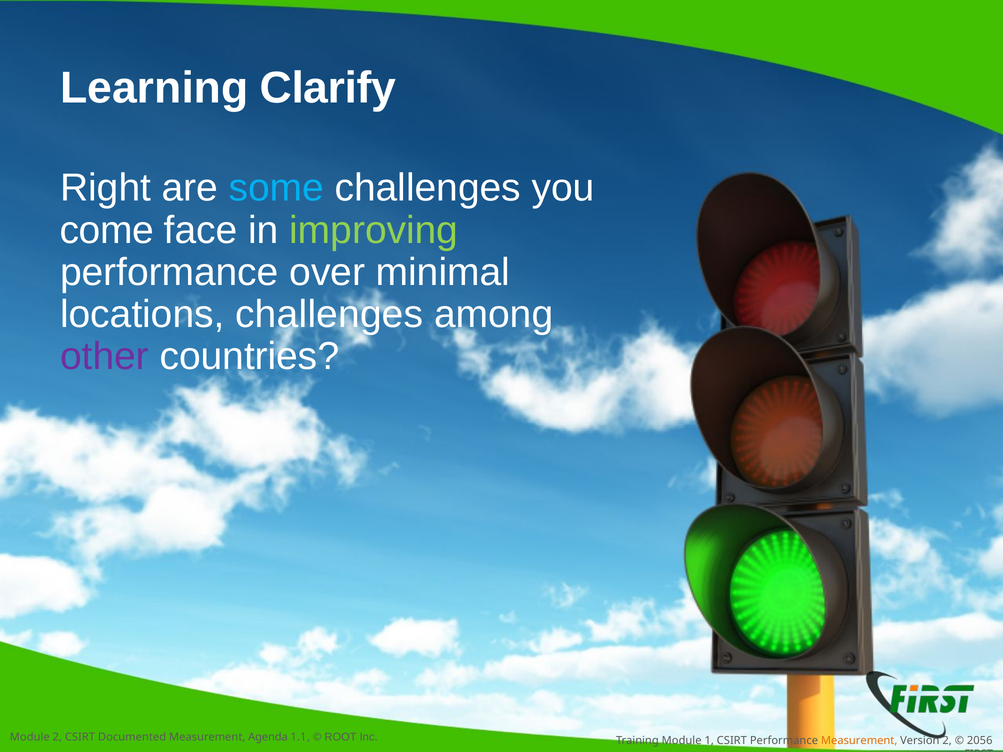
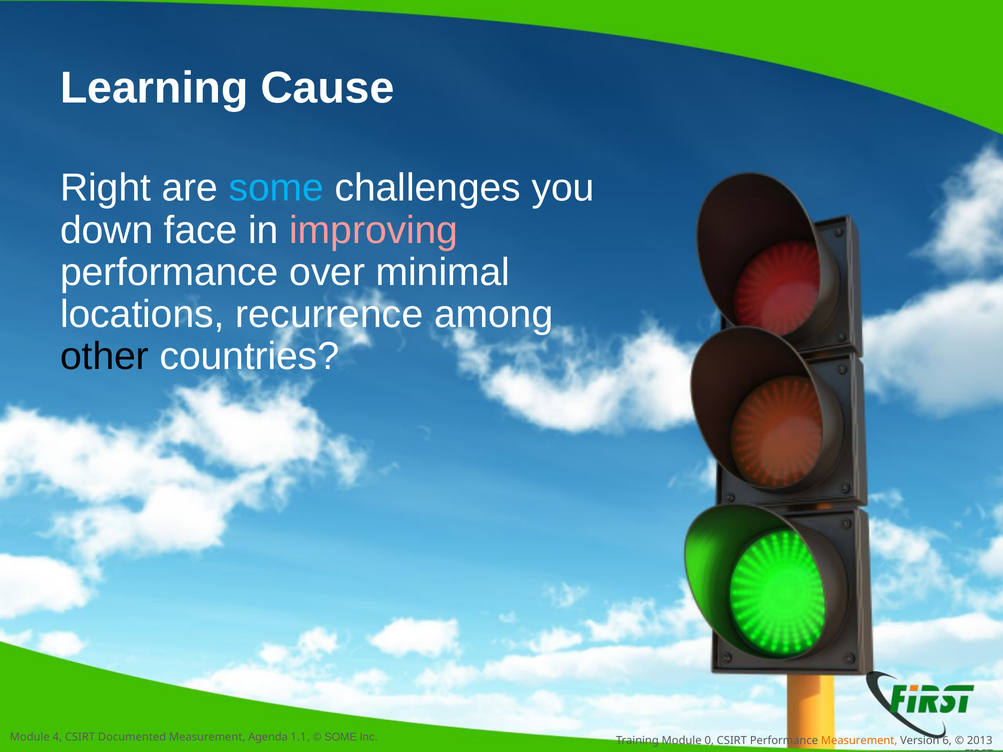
Clarify: Clarify -> Cause (328, 88)
come: come -> down (107, 230)
improving colour: light green -> pink (374, 230)
locations challenges: challenges -> recurrence (329, 314)
other colour: purple -> black (105, 357)
Module 2: 2 -> 4 (57, 737)
ROOT: ROOT -> SOME (341, 737)
1: 1 -> 0 (709, 741)
Version 2: 2 -> 6 (947, 741)
2056: 2056 -> 2013 (980, 741)
